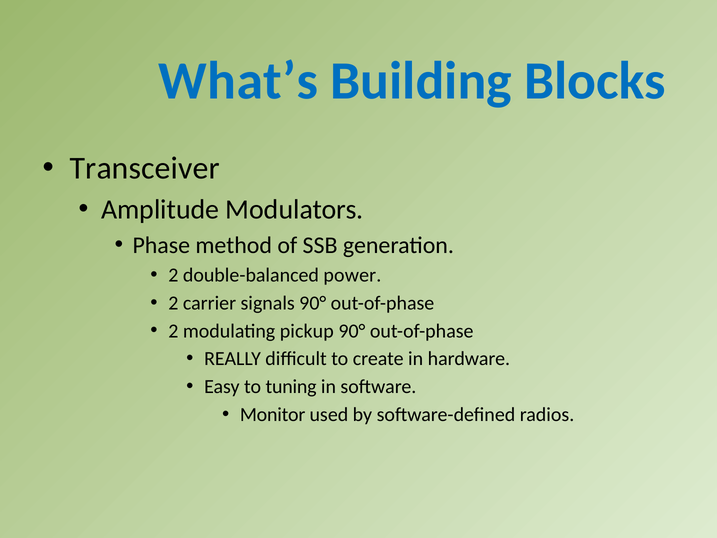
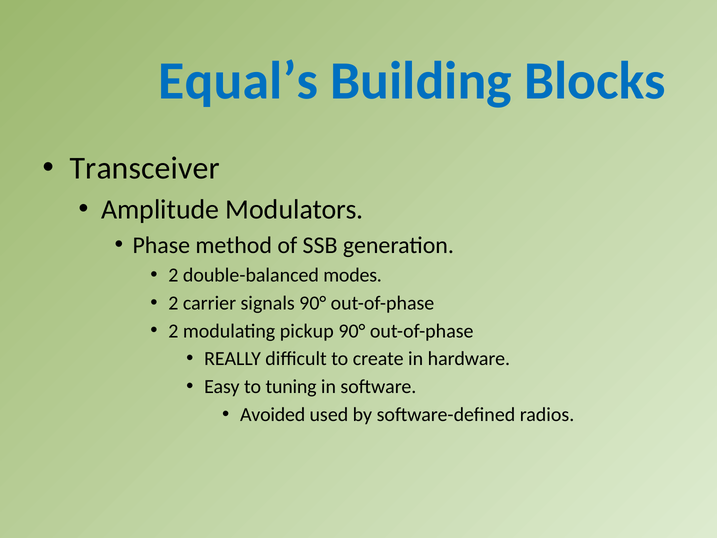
What’s: What’s -> Equal’s (238, 81)
power: power -> modes (353, 275)
Monitor: Monitor -> Avoided (273, 414)
